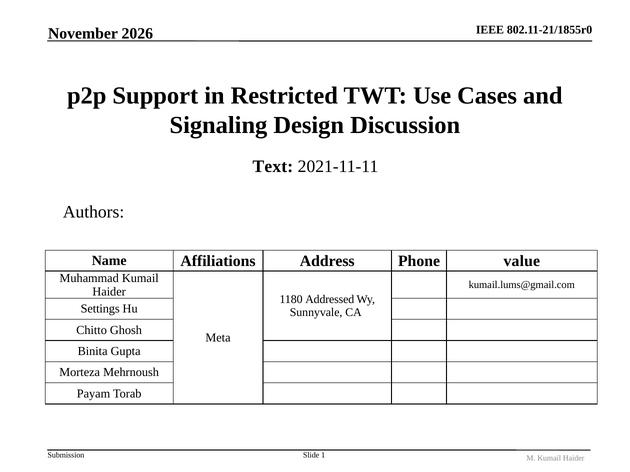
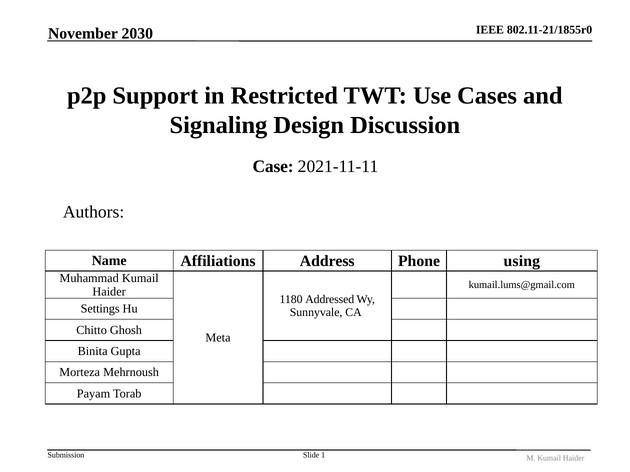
2026: 2026 -> 2030 (137, 33)
Text: Text -> Case (273, 167)
value: value -> using (522, 261)
